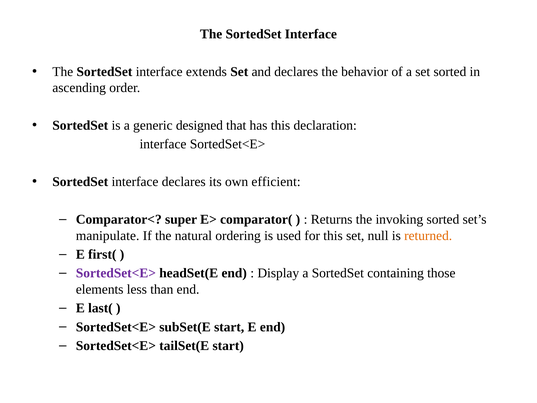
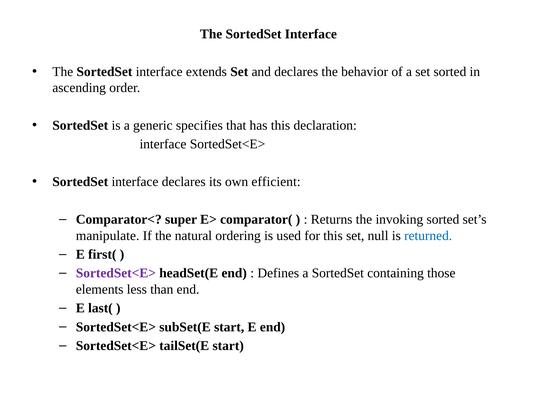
designed: designed -> specifies (199, 125)
returned colour: orange -> blue (428, 235)
Display: Display -> Defines (278, 273)
